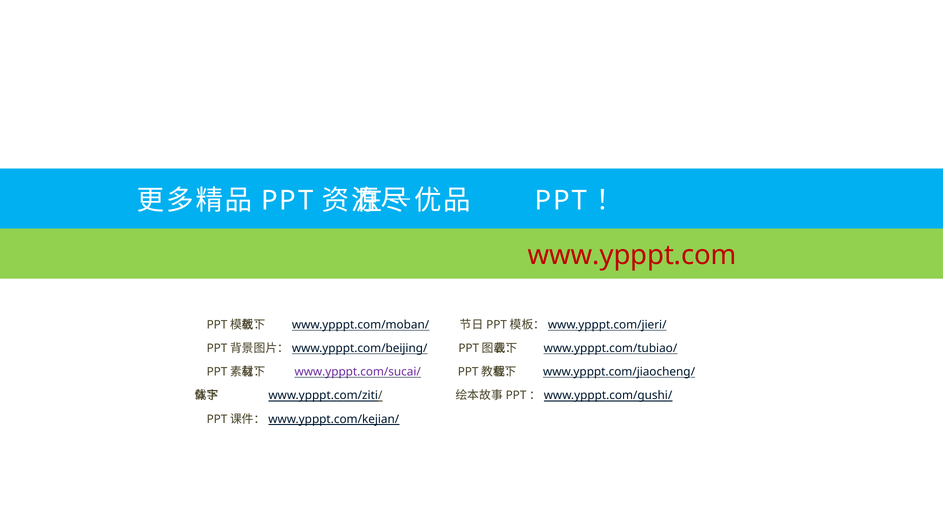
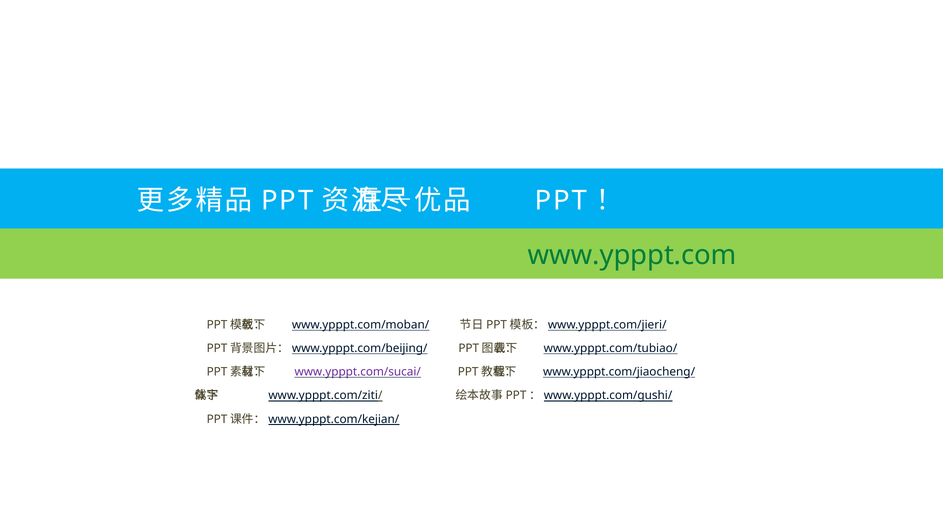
www.ypppt.com colour: red -> green (632, 255)
